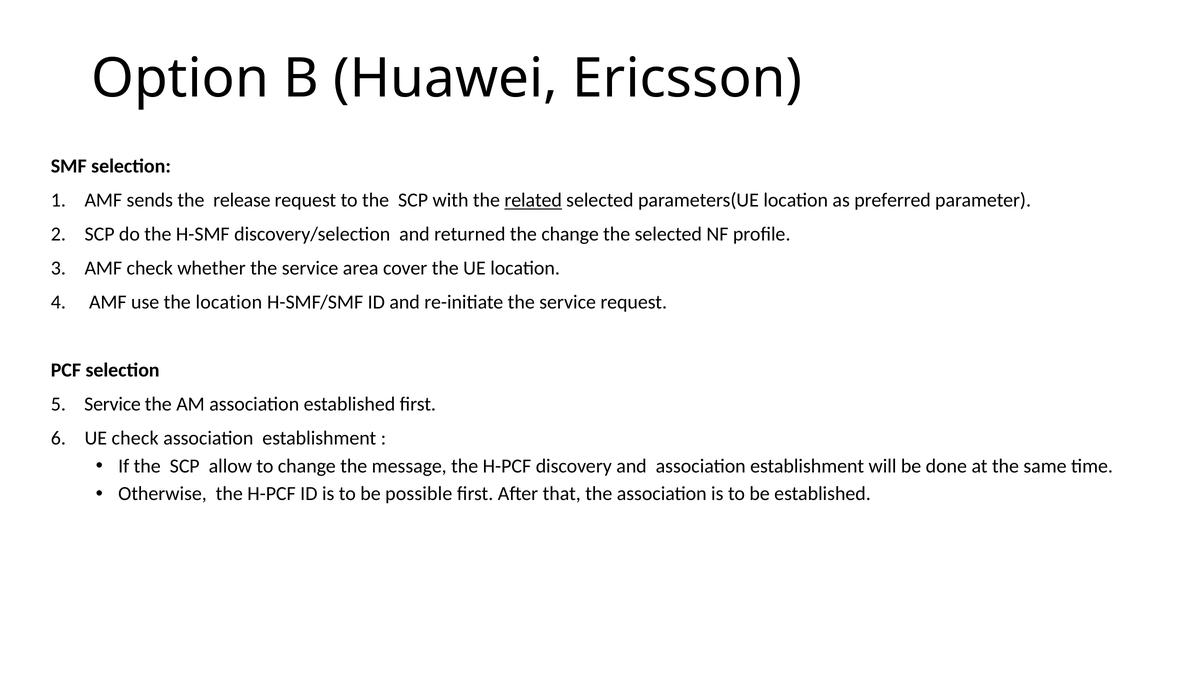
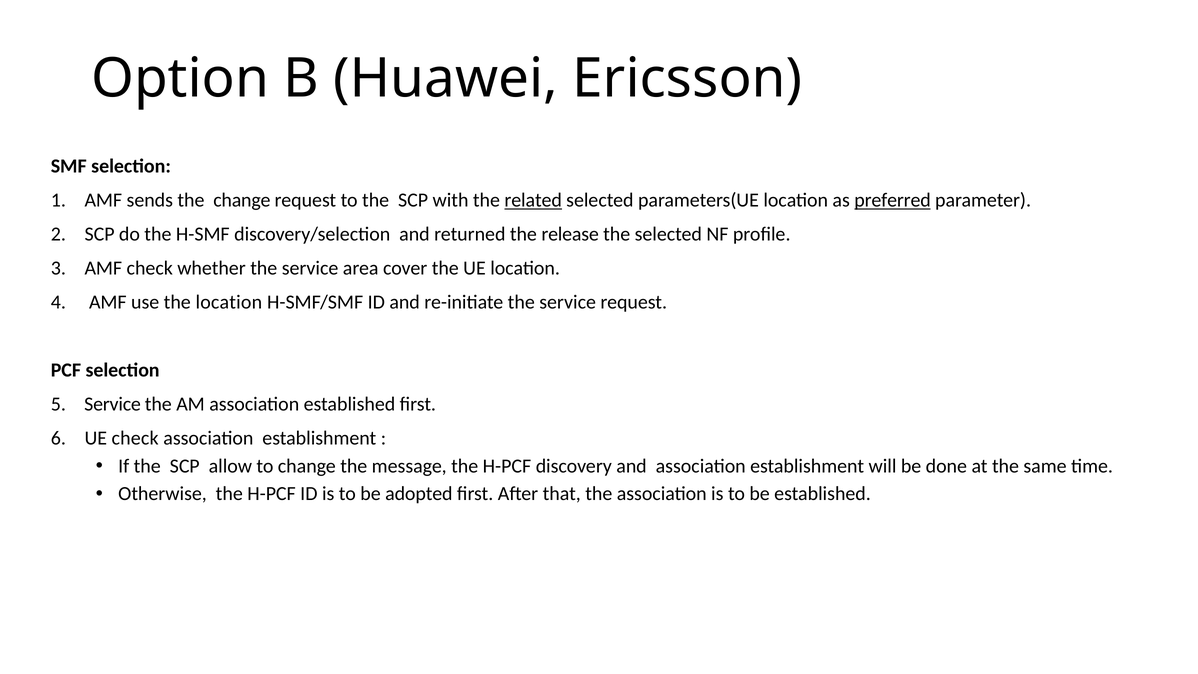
the release: release -> change (242, 200)
preferred underline: none -> present (893, 200)
the change: change -> release (570, 234)
possible: possible -> adopted (419, 494)
